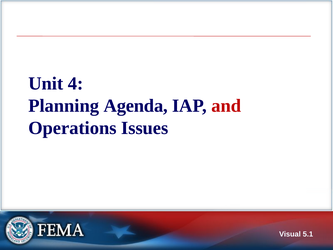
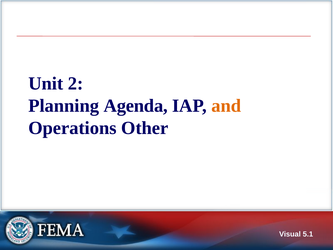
4: 4 -> 2 (75, 83)
and colour: red -> orange (226, 106)
Issues: Issues -> Other (145, 128)
